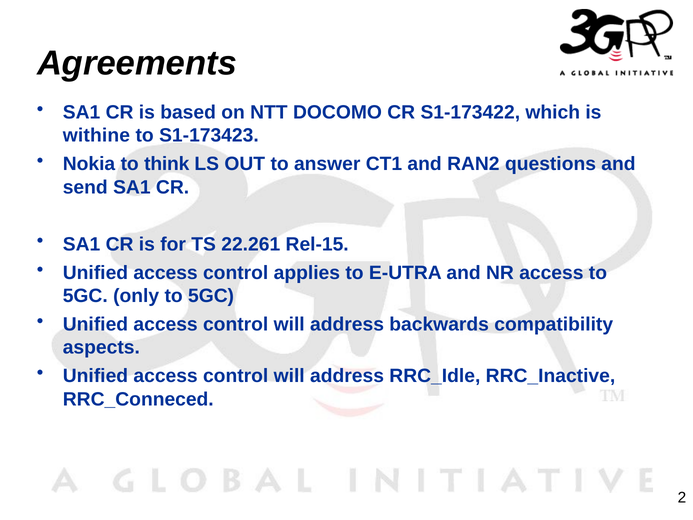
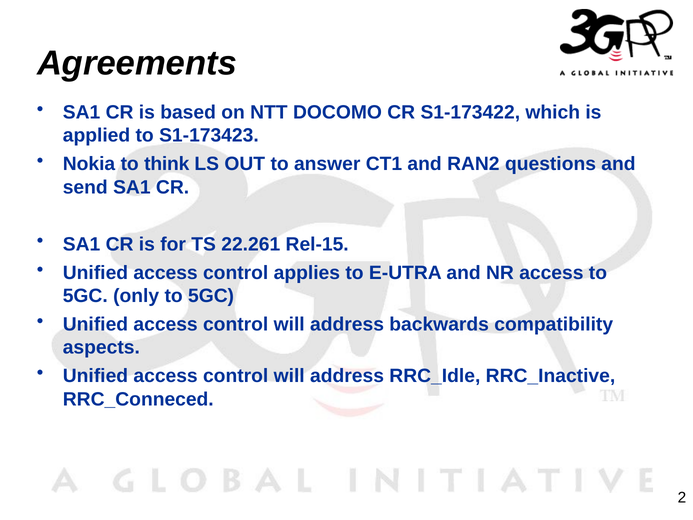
withine: withine -> applied (97, 136)
